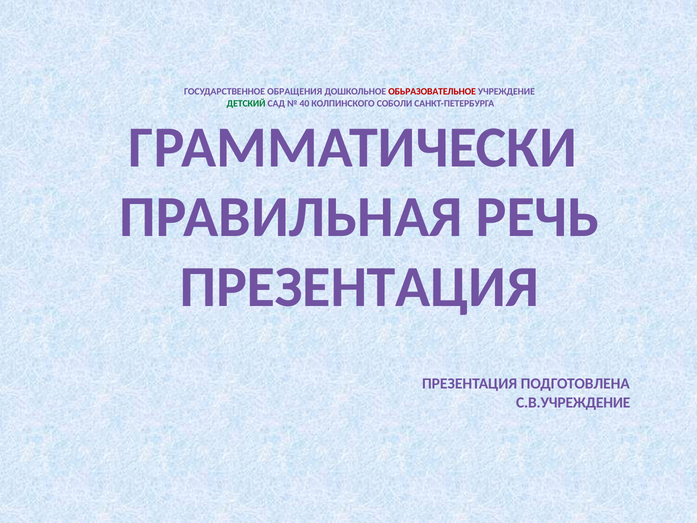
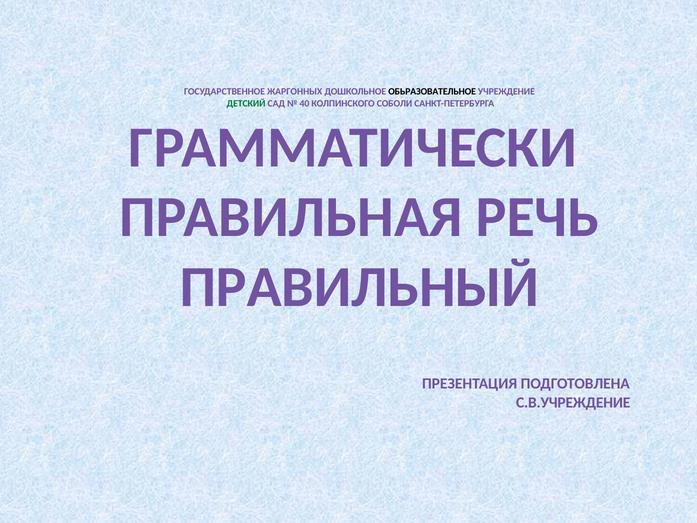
ОБРАЩЕНИЯ: ОБРАЩЕНИЯ -> ЖАРГОННЫХ (295, 92)
ОБЬРАЗОВАТЕЛЬНОЕ colour: red -> black (432, 92)
ПРЕЗЕНТАЦИЯ: ПРЕЗЕНТАЦИЯ -> ПРАВИЛЬНЫЙ (360, 287)
